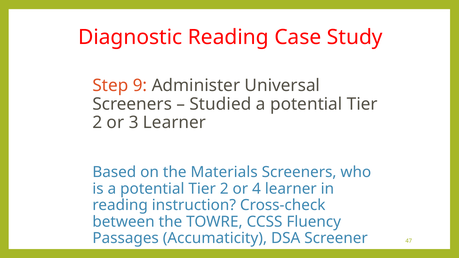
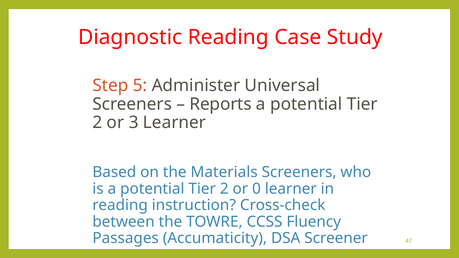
9: 9 -> 5 (140, 85)
Studied: Studied -> Reports (221, 104)
4: 4 -> 0 (256, 189)
